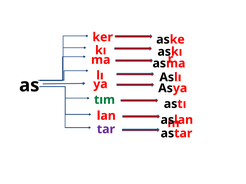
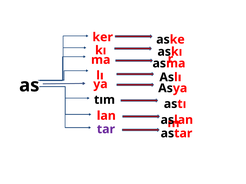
tım colour: green -> black (105, 100)
